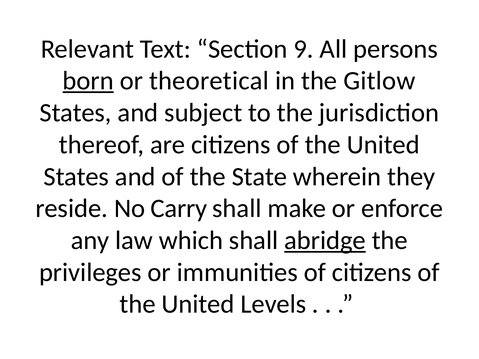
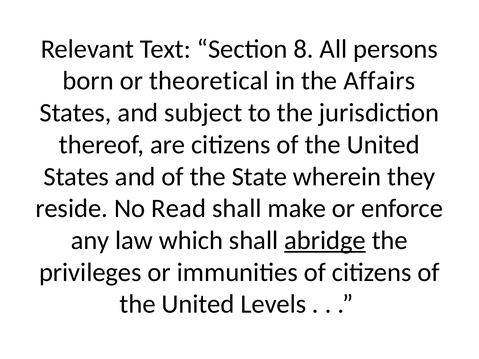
9: 9 -> 8 (304, 49)
born underline: present -> none (88, 81)
Gitlow: Gitlow -> Affairs (379, 81)
Carry: Carry -> Read (179, 209)
